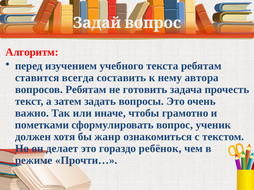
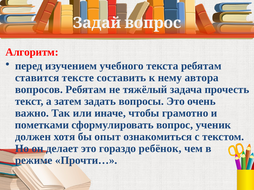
всегда: всегда -> тексте (78, 78)
готовить: готовить -> тяжёлый (145, 90)
жанр: жанр -> опыт (108, 137)
